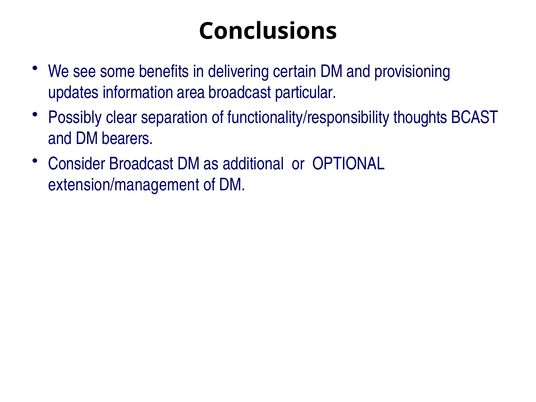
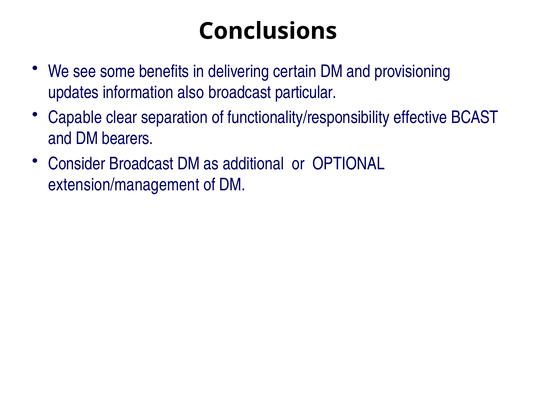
area: area -> also (191, 92)
Possibly: Possibly -> Capable (75, 118)
thoughts: thoughts -> effective (420, 118)
